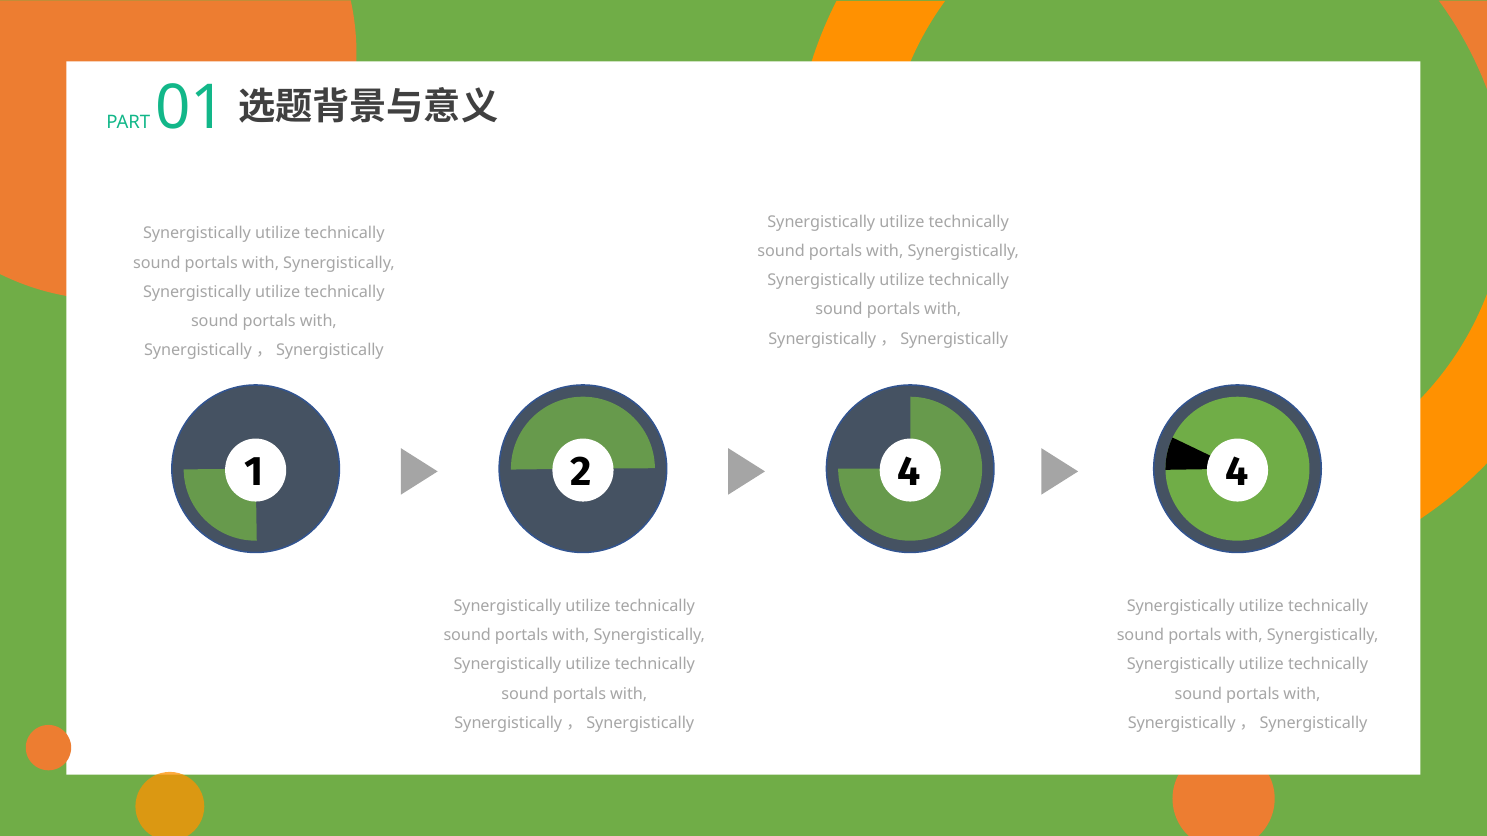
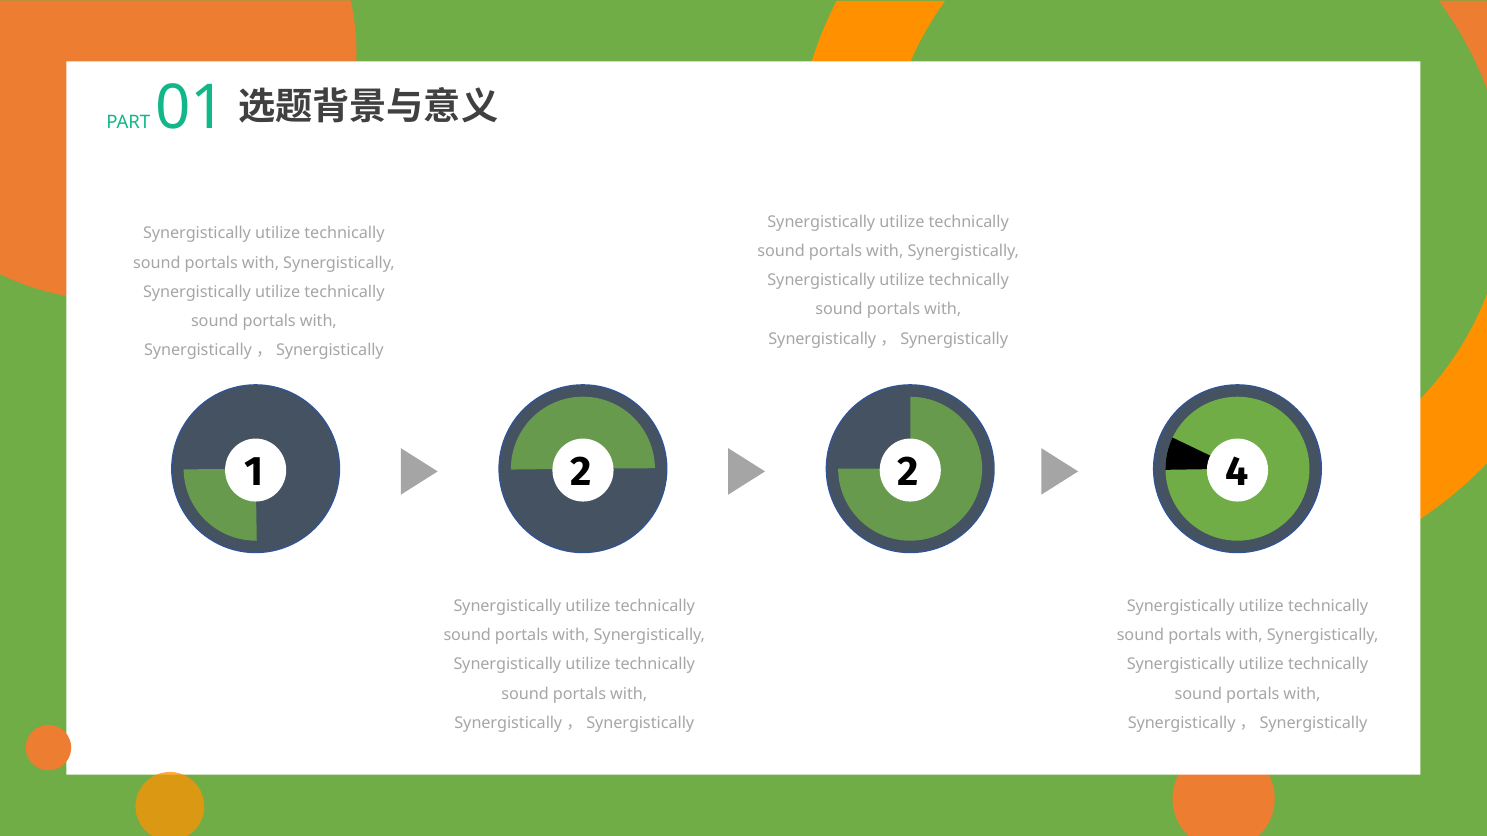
2 4: 4 -> 2 (909, 473)
